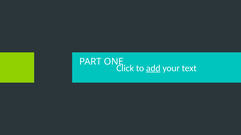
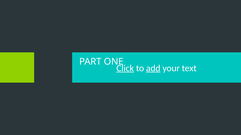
Click underline: none -> present (125, 68)
